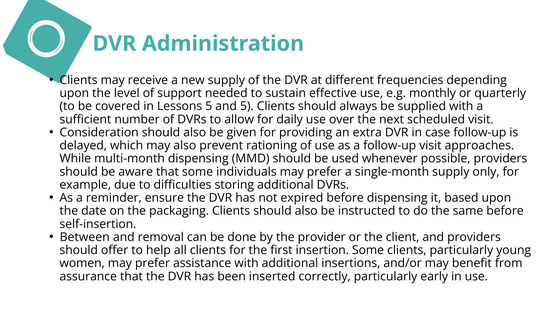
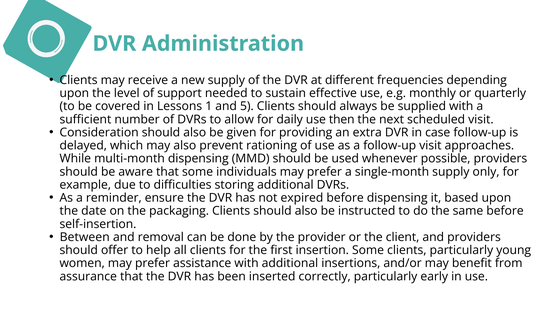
Lessons 5: 5 -> 1 (209, 106)
over: over -> then (342, 119)
